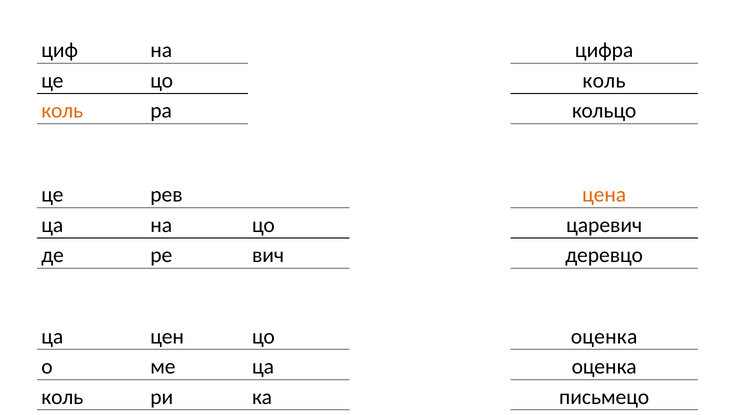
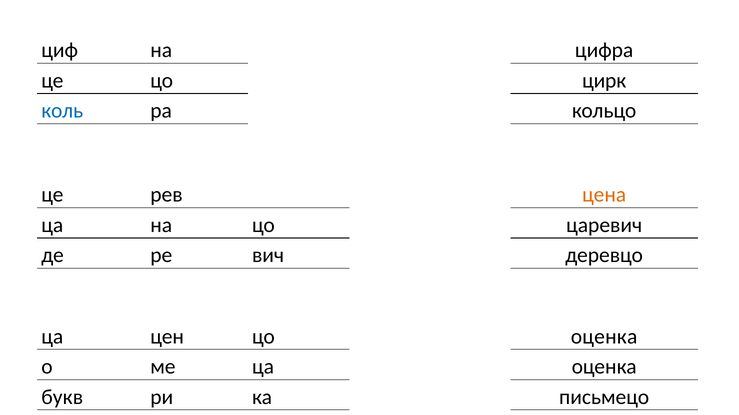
коль: коль -> цирк (604, 81)
коль colour: orange -> blue (62, 111)
коль: коль -> букв (62, 398)
